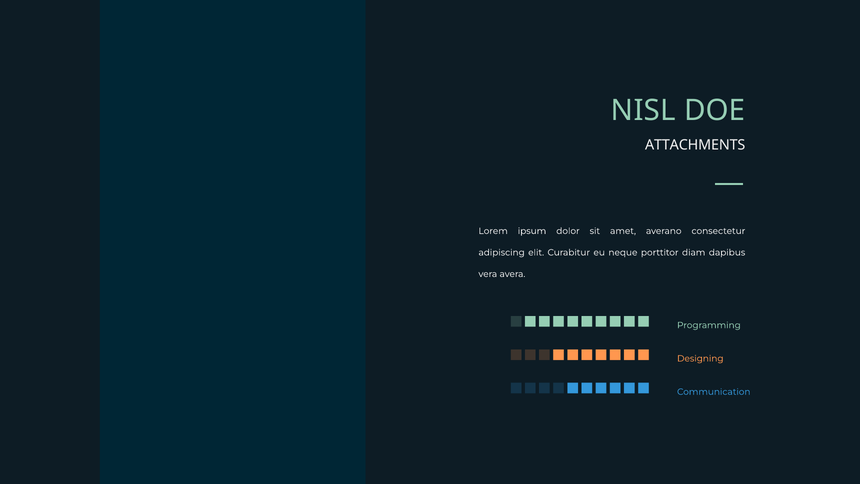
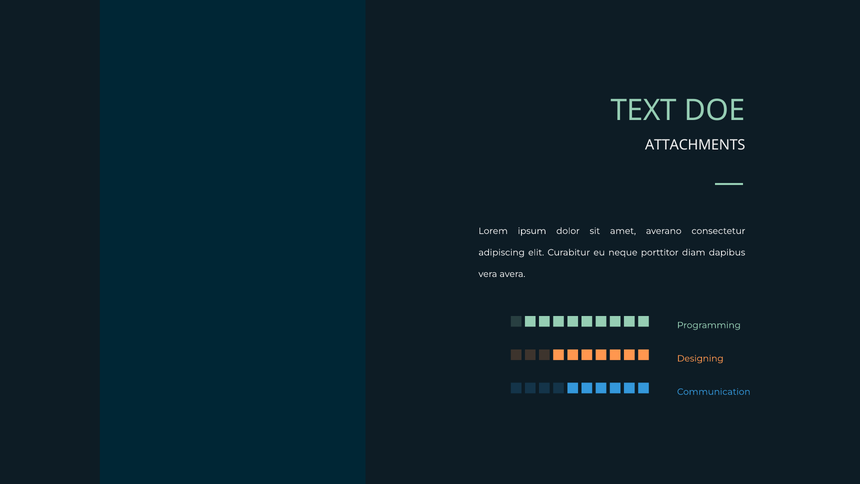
NISL: NISL -> TEXT (644, 111)
